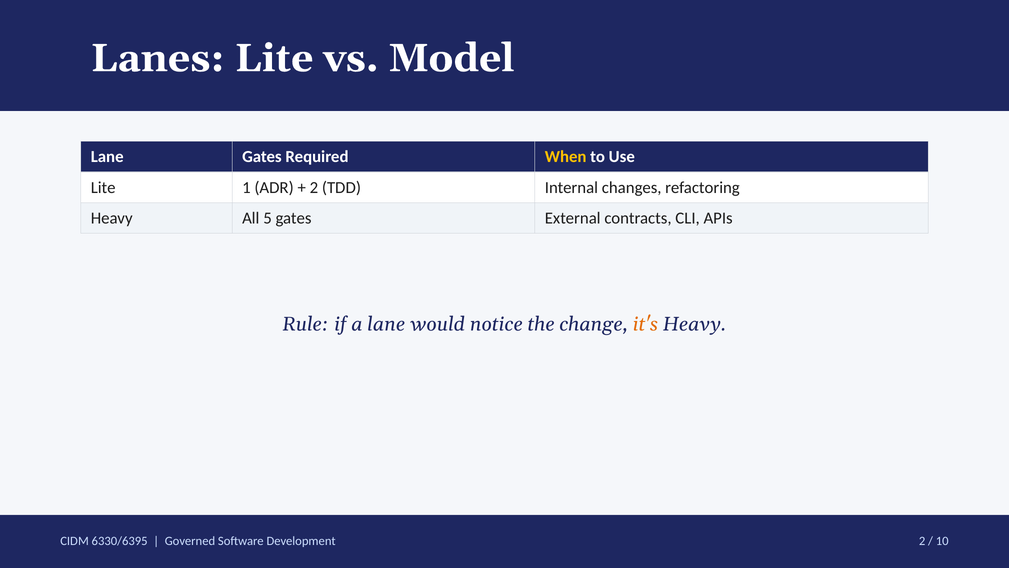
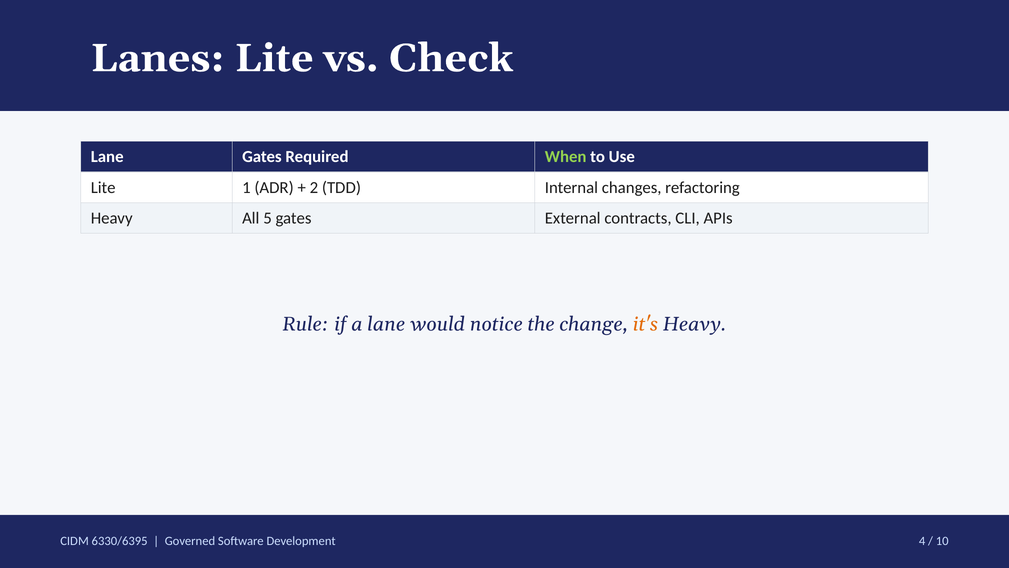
Model: Model -> Check (451, 58)
When colour: yellow -> light green (566, 157)
Development 2: 2 -> 4 (922, 541)
